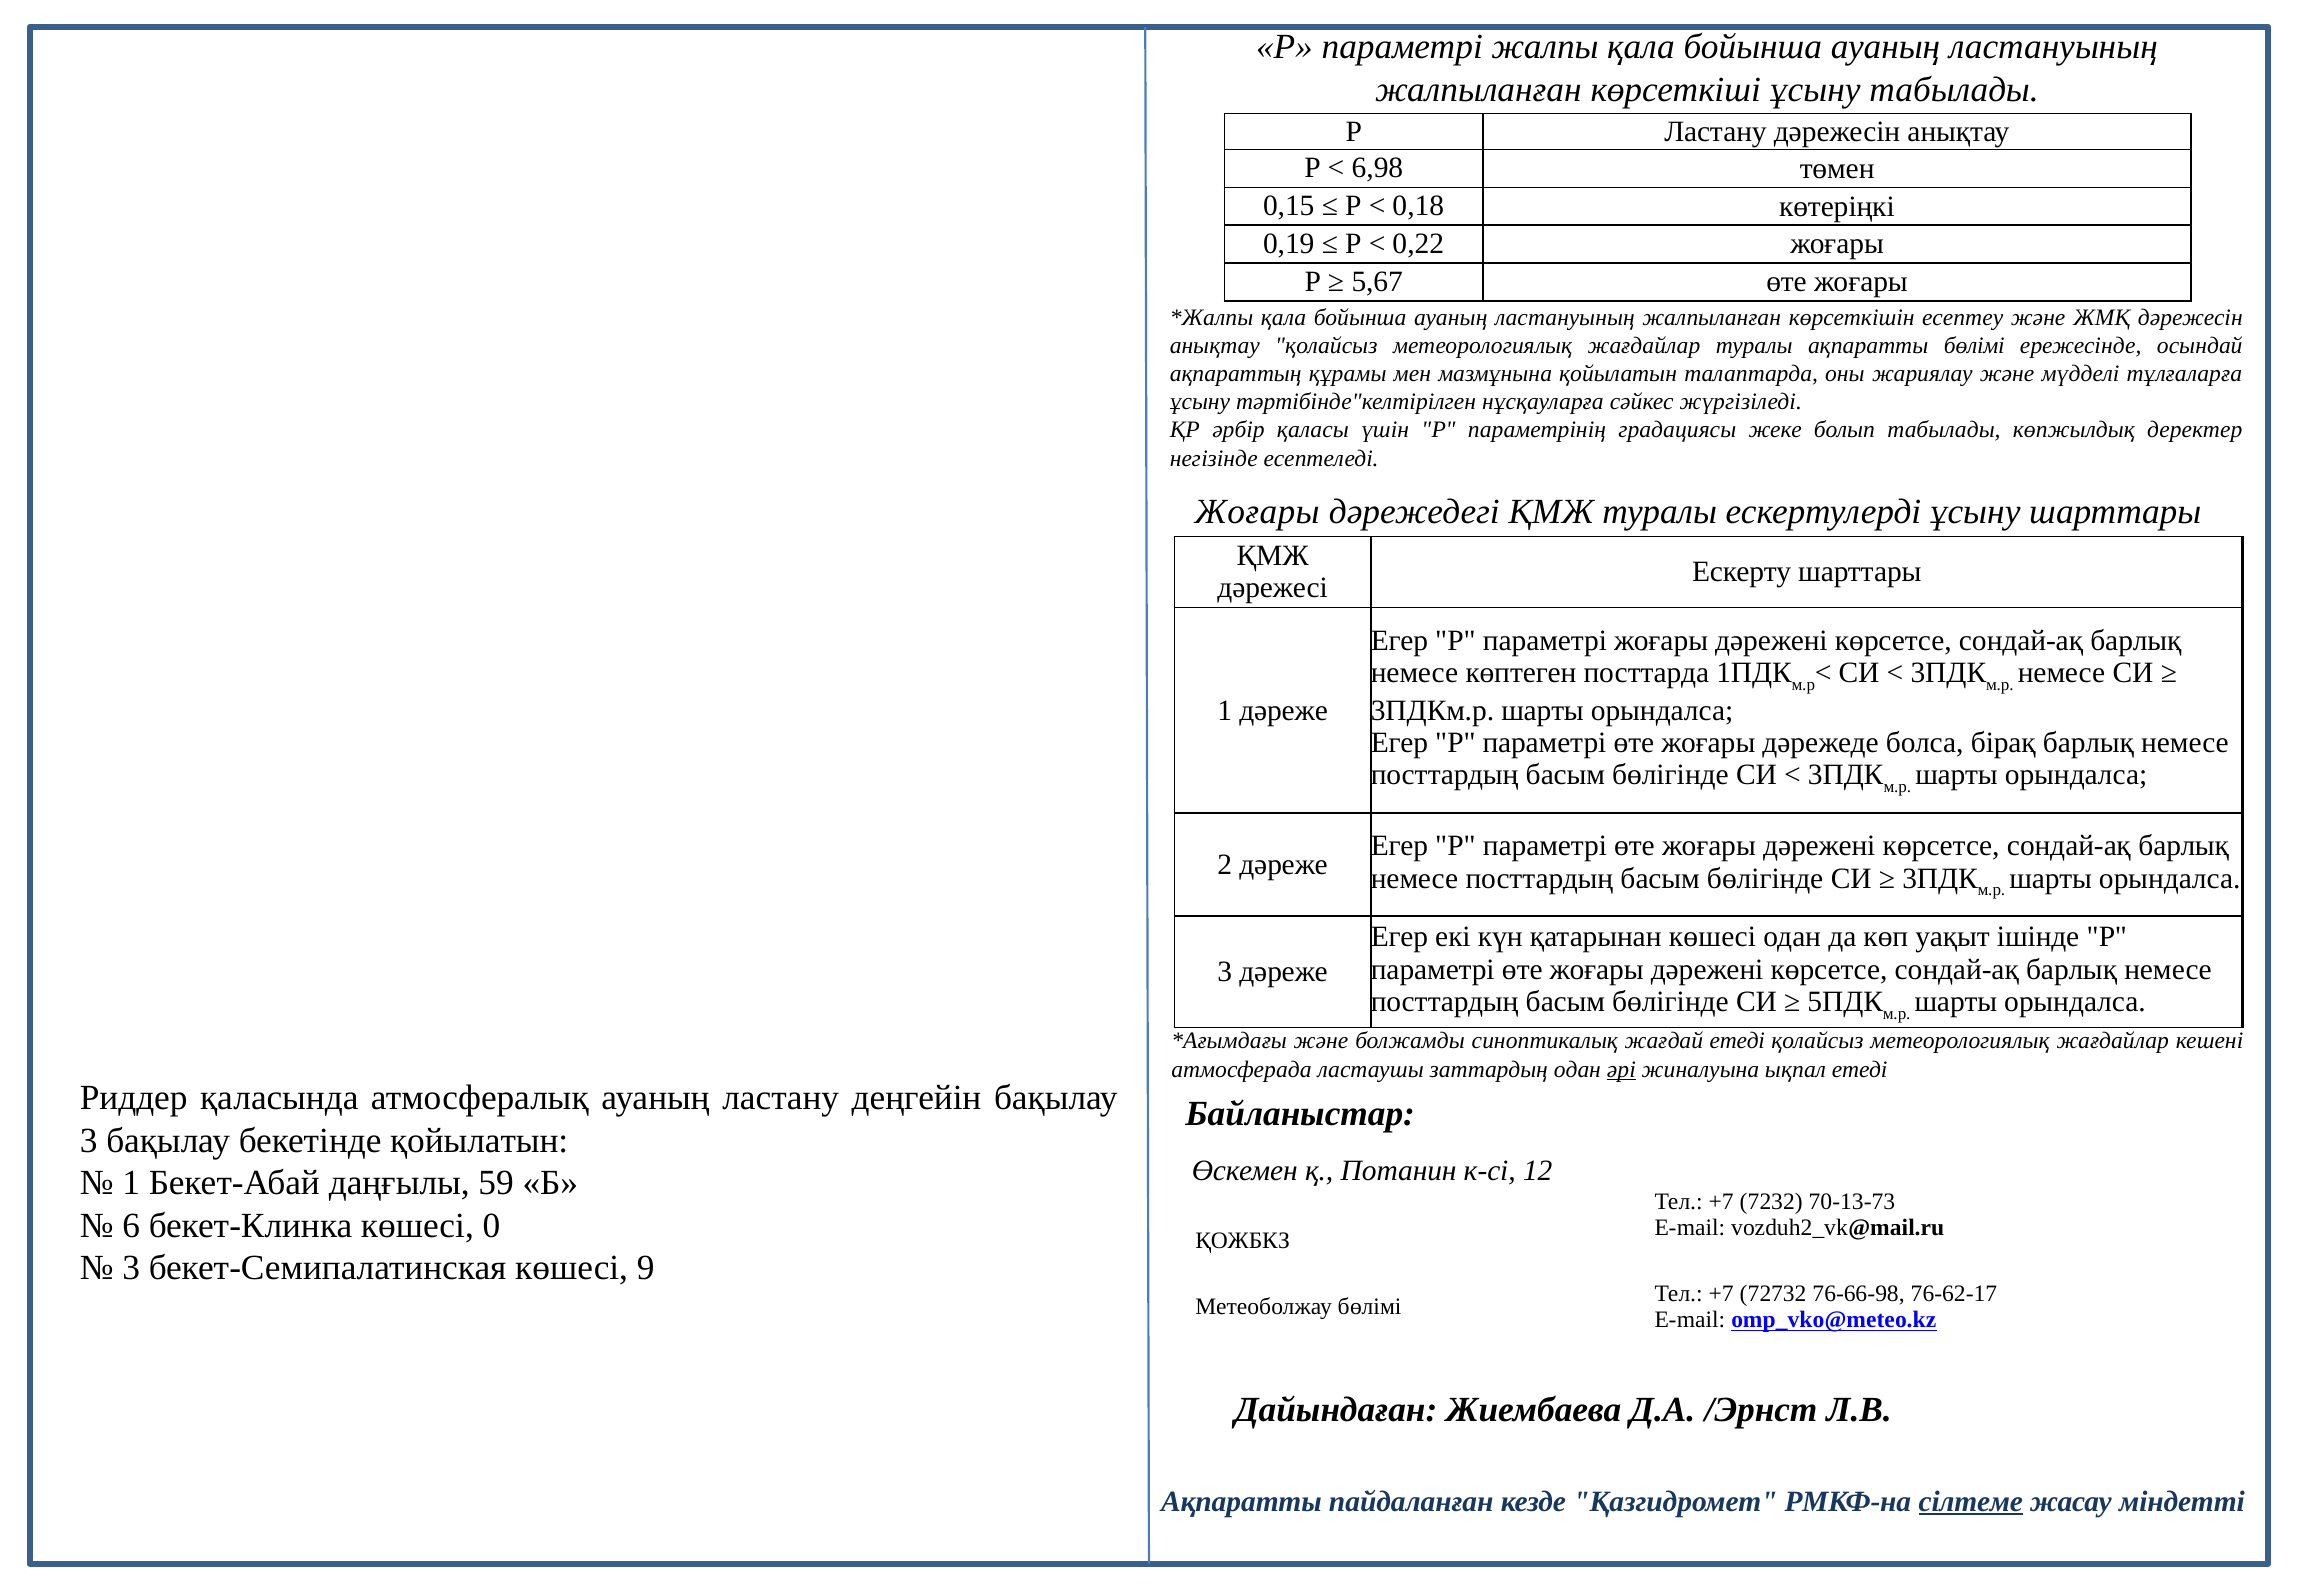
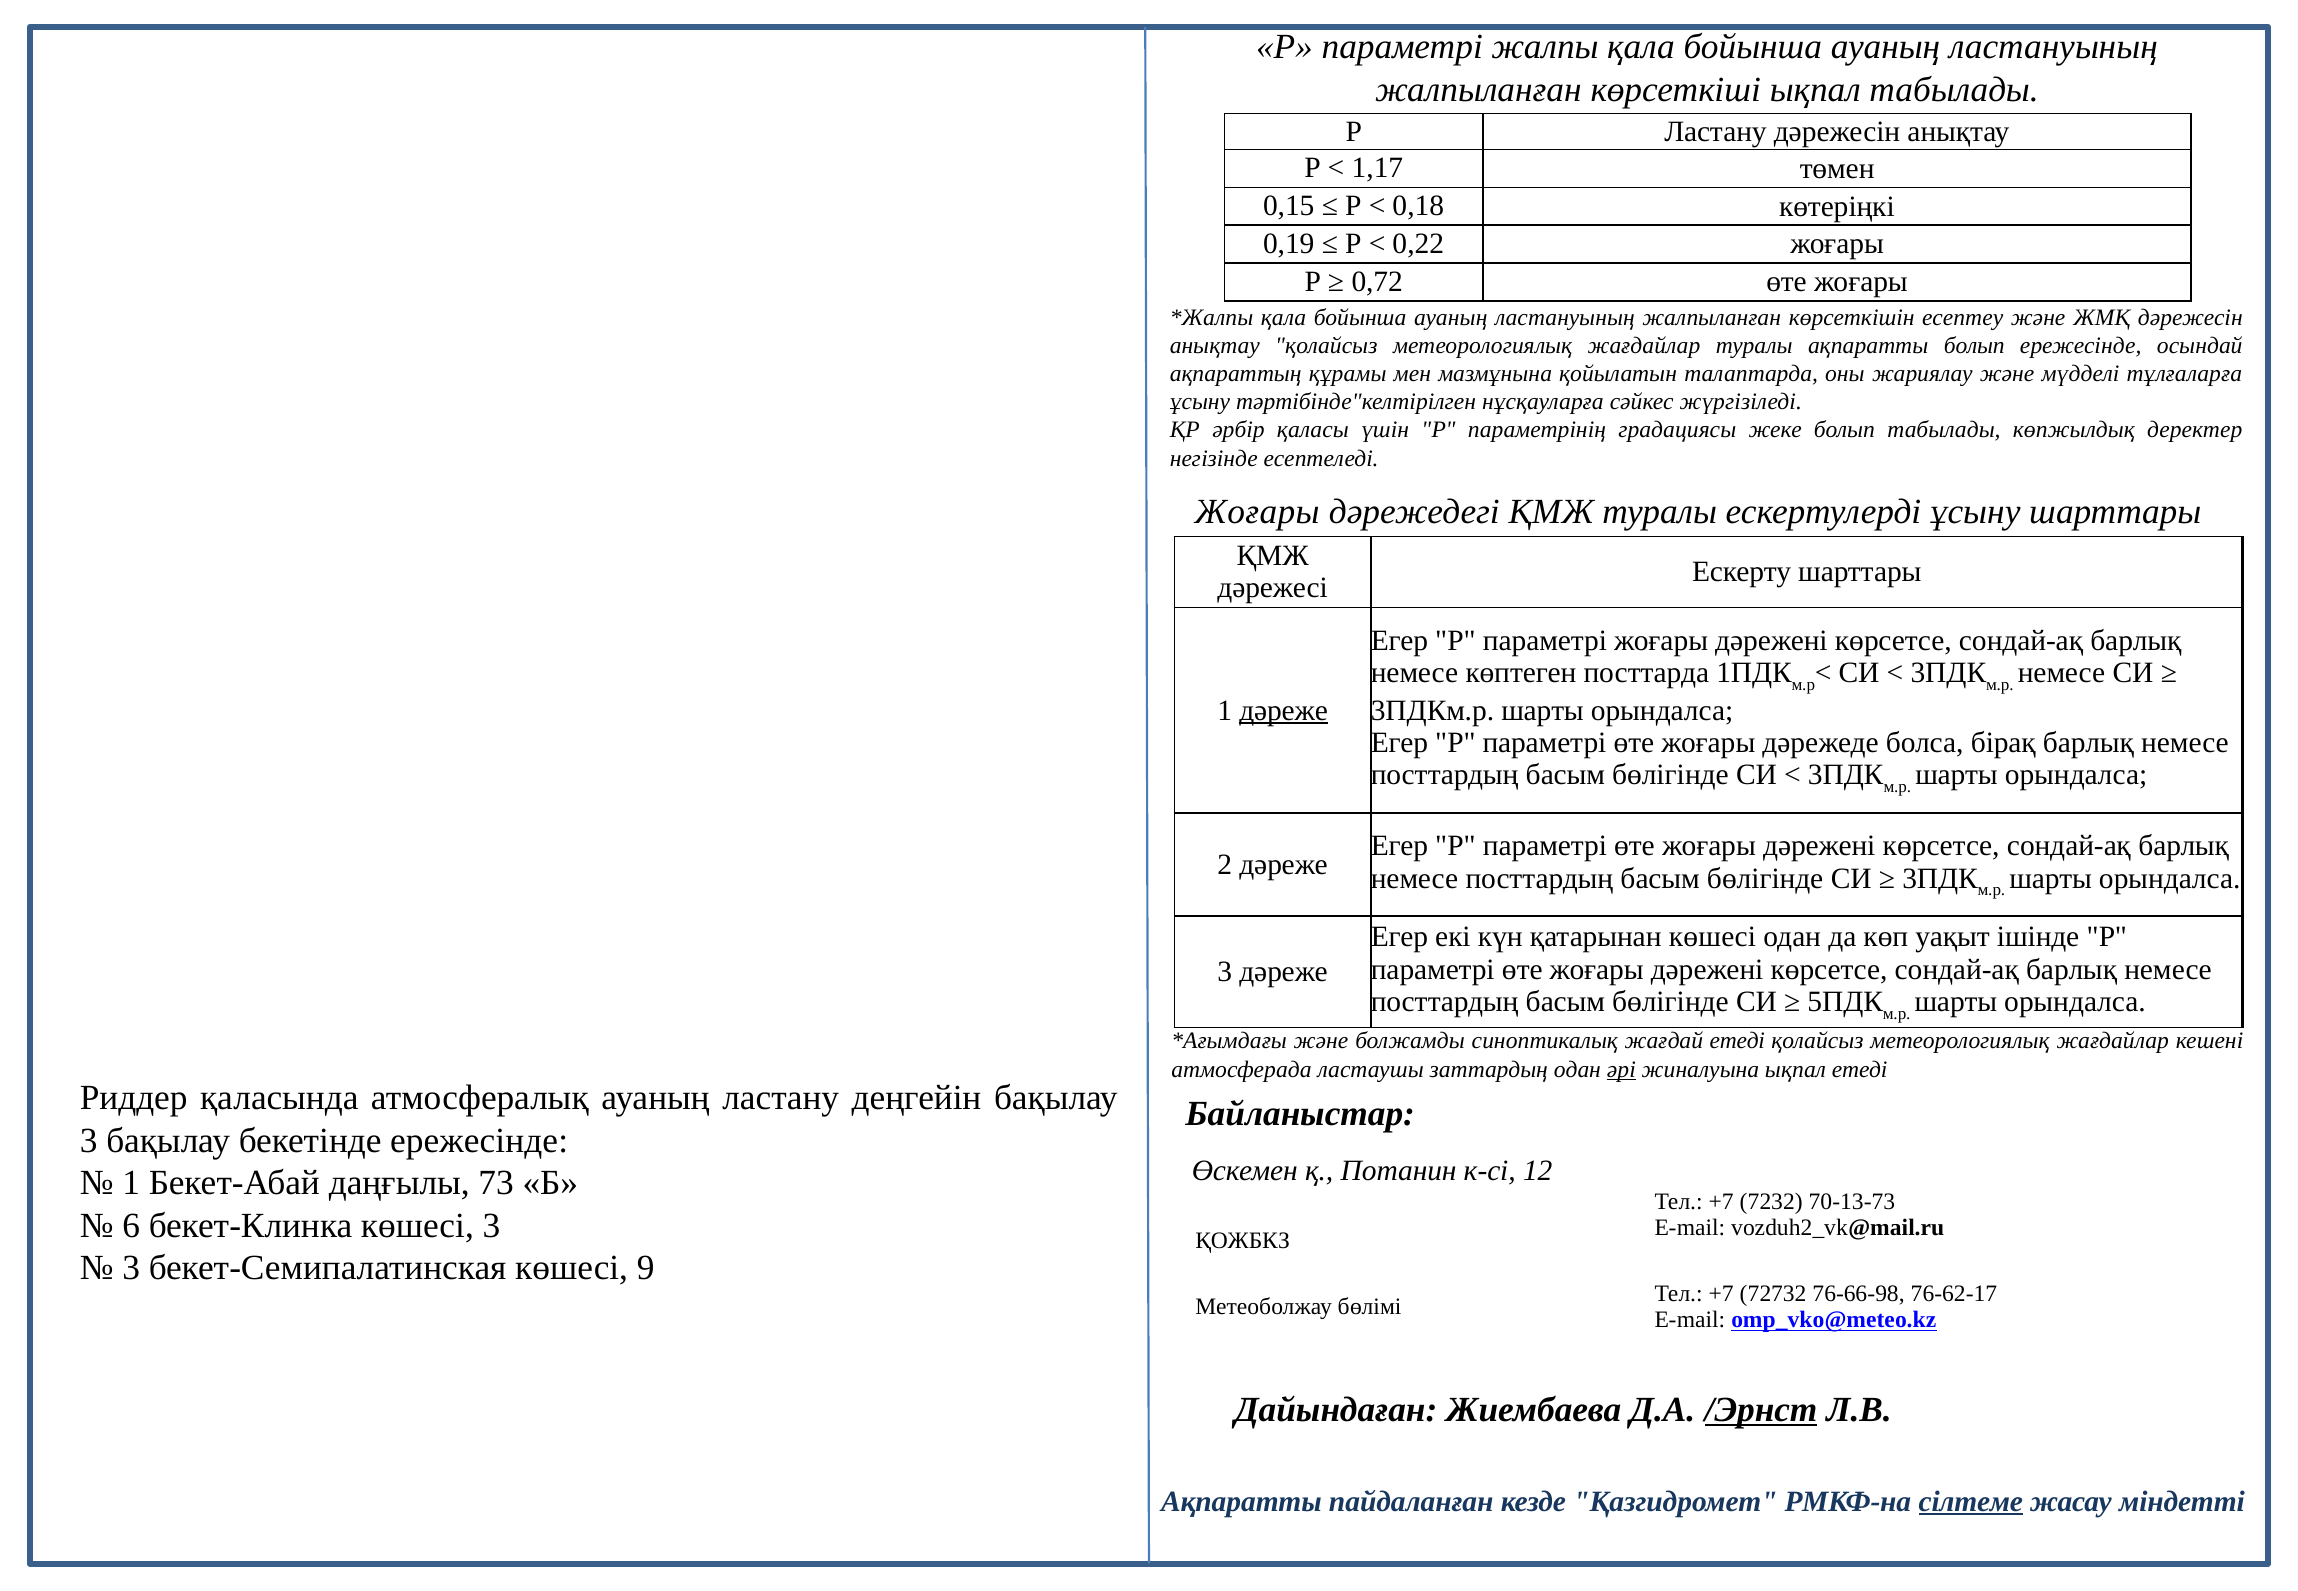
көрсеткіші ұсыну: ұсыну -> ықпал (1815, 90)
6,98: 6,98 -> 1,17 (1377, 168)
5,67: 5,67 -> 0,72 (1377, 282)
ақпаратты бөлімі: бөлімі -> болып (1974, 345)
дәреже underline: none -> present (1284, 710)
бекетінде қойылатын: қойылатын -> ережесінде (479, 1141)
59: 59 -> 73 (496, 1183)
көшесі 0: 0 -> 3 (491, 1225)
/Эрнст underline: none -> present (1761, 1410)
